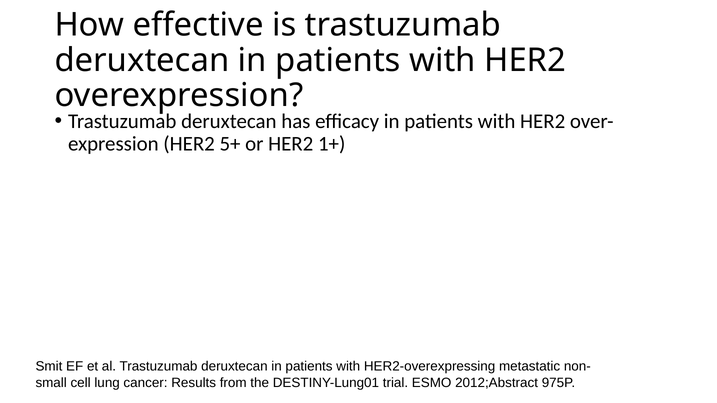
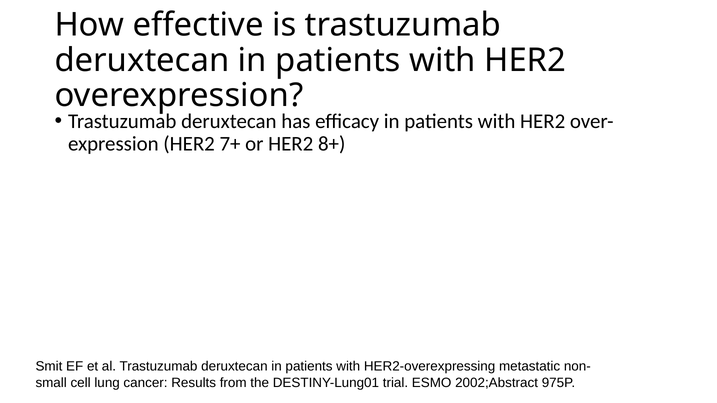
5+: 5+ -> 7+ (230, 144)
1+: 1+ -> 8+ (332, 144)
2012;Abstract: 2012;Abstract -> 2002;Abstract (497, 383)
